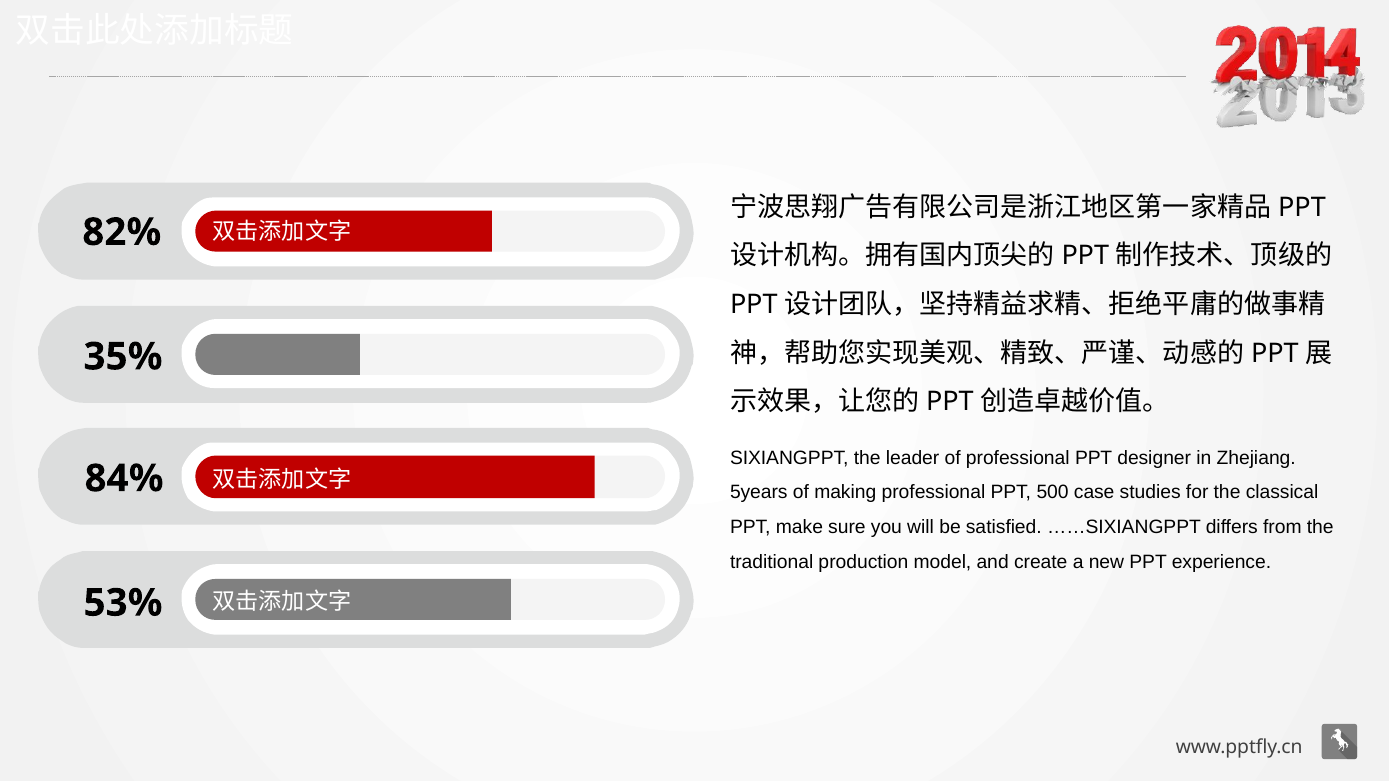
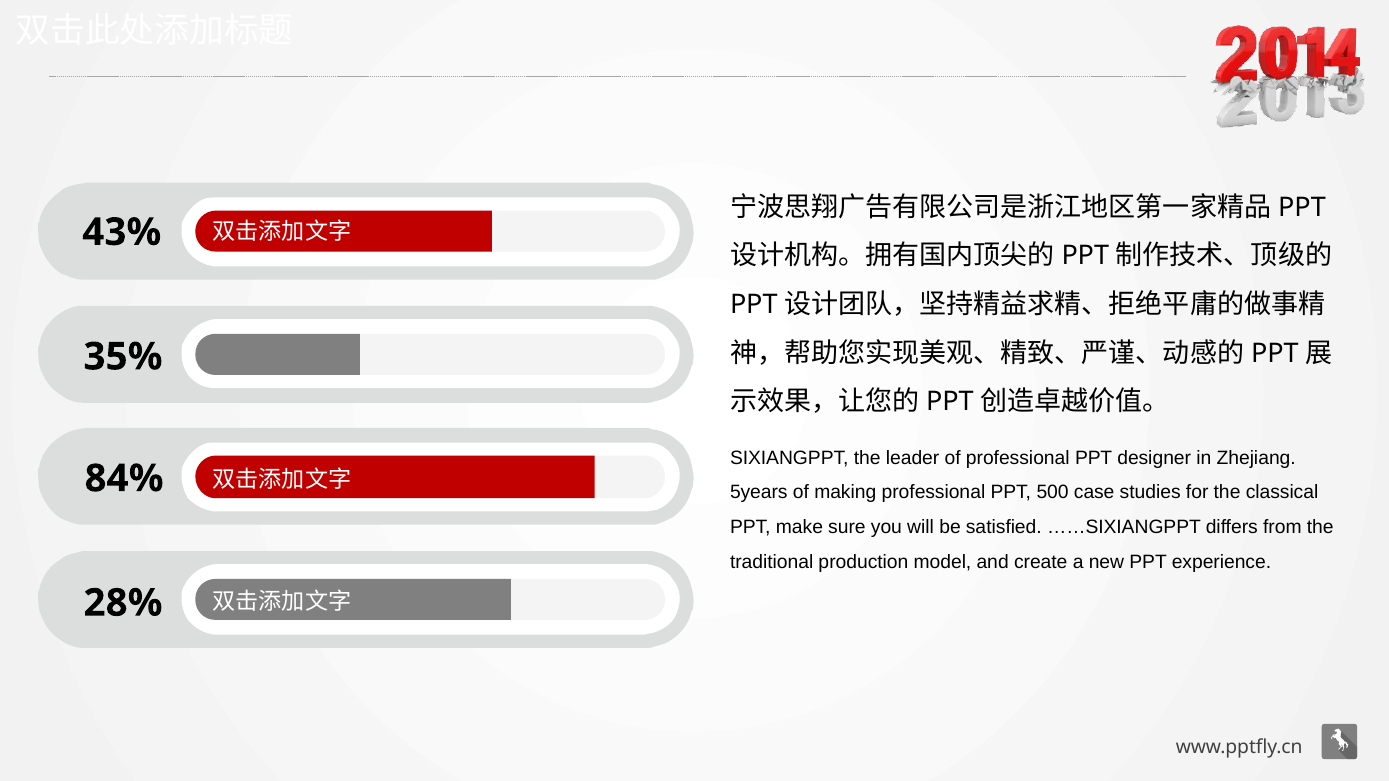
82%: 82% -> 43% (122, 232)
53%: 53% -> 28% (123, 603)
